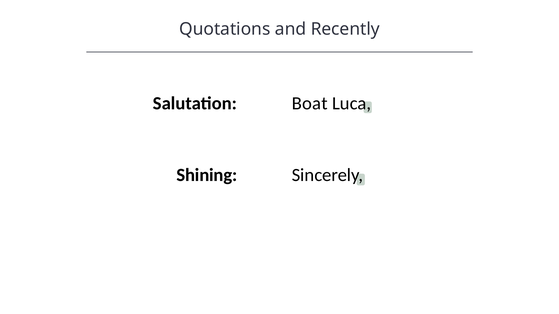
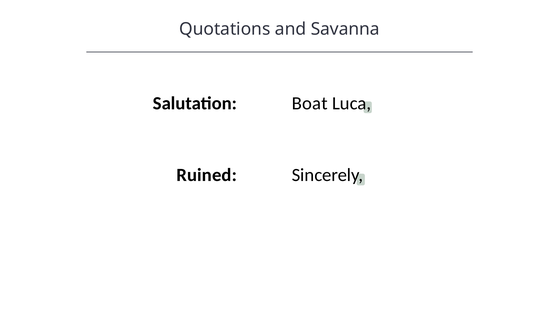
Recently: Recently -> Savanna (345, 29)
Shining: Shining -> Ruined (207, 175)
